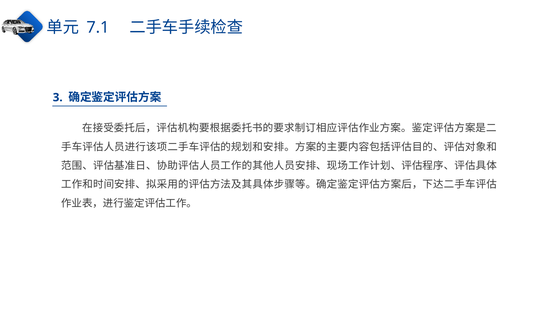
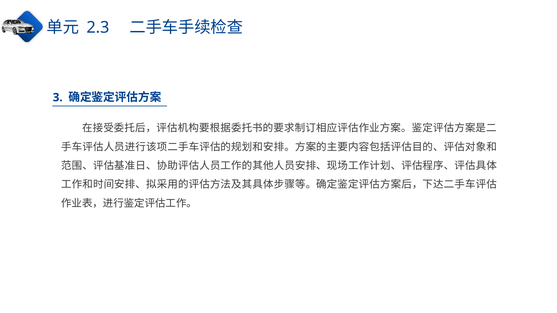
7.1: 7.1 -> 2.3 (98, 28)
